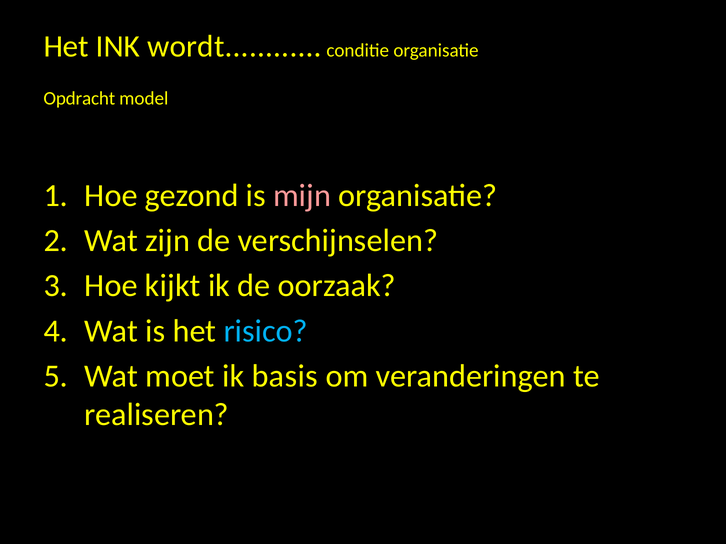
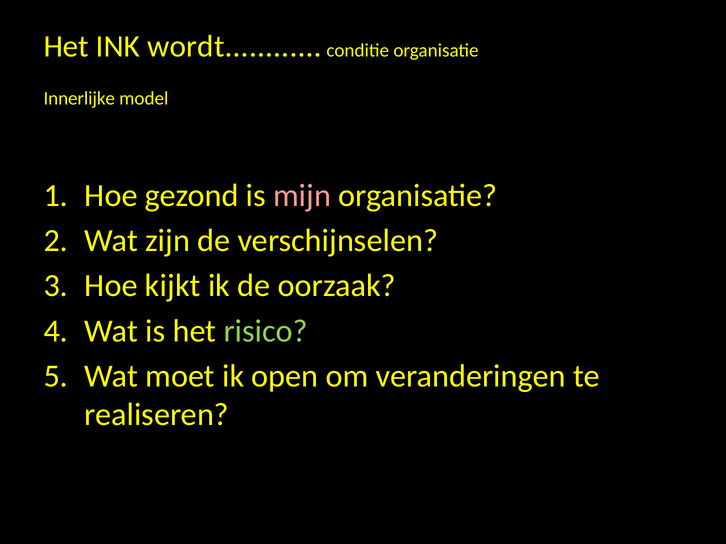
Opdracht: Opdracht -> Innerlijke (79, 99)
risico colour: light blue -> light green (266, 331)
basis: basis -> open (285, 376)
